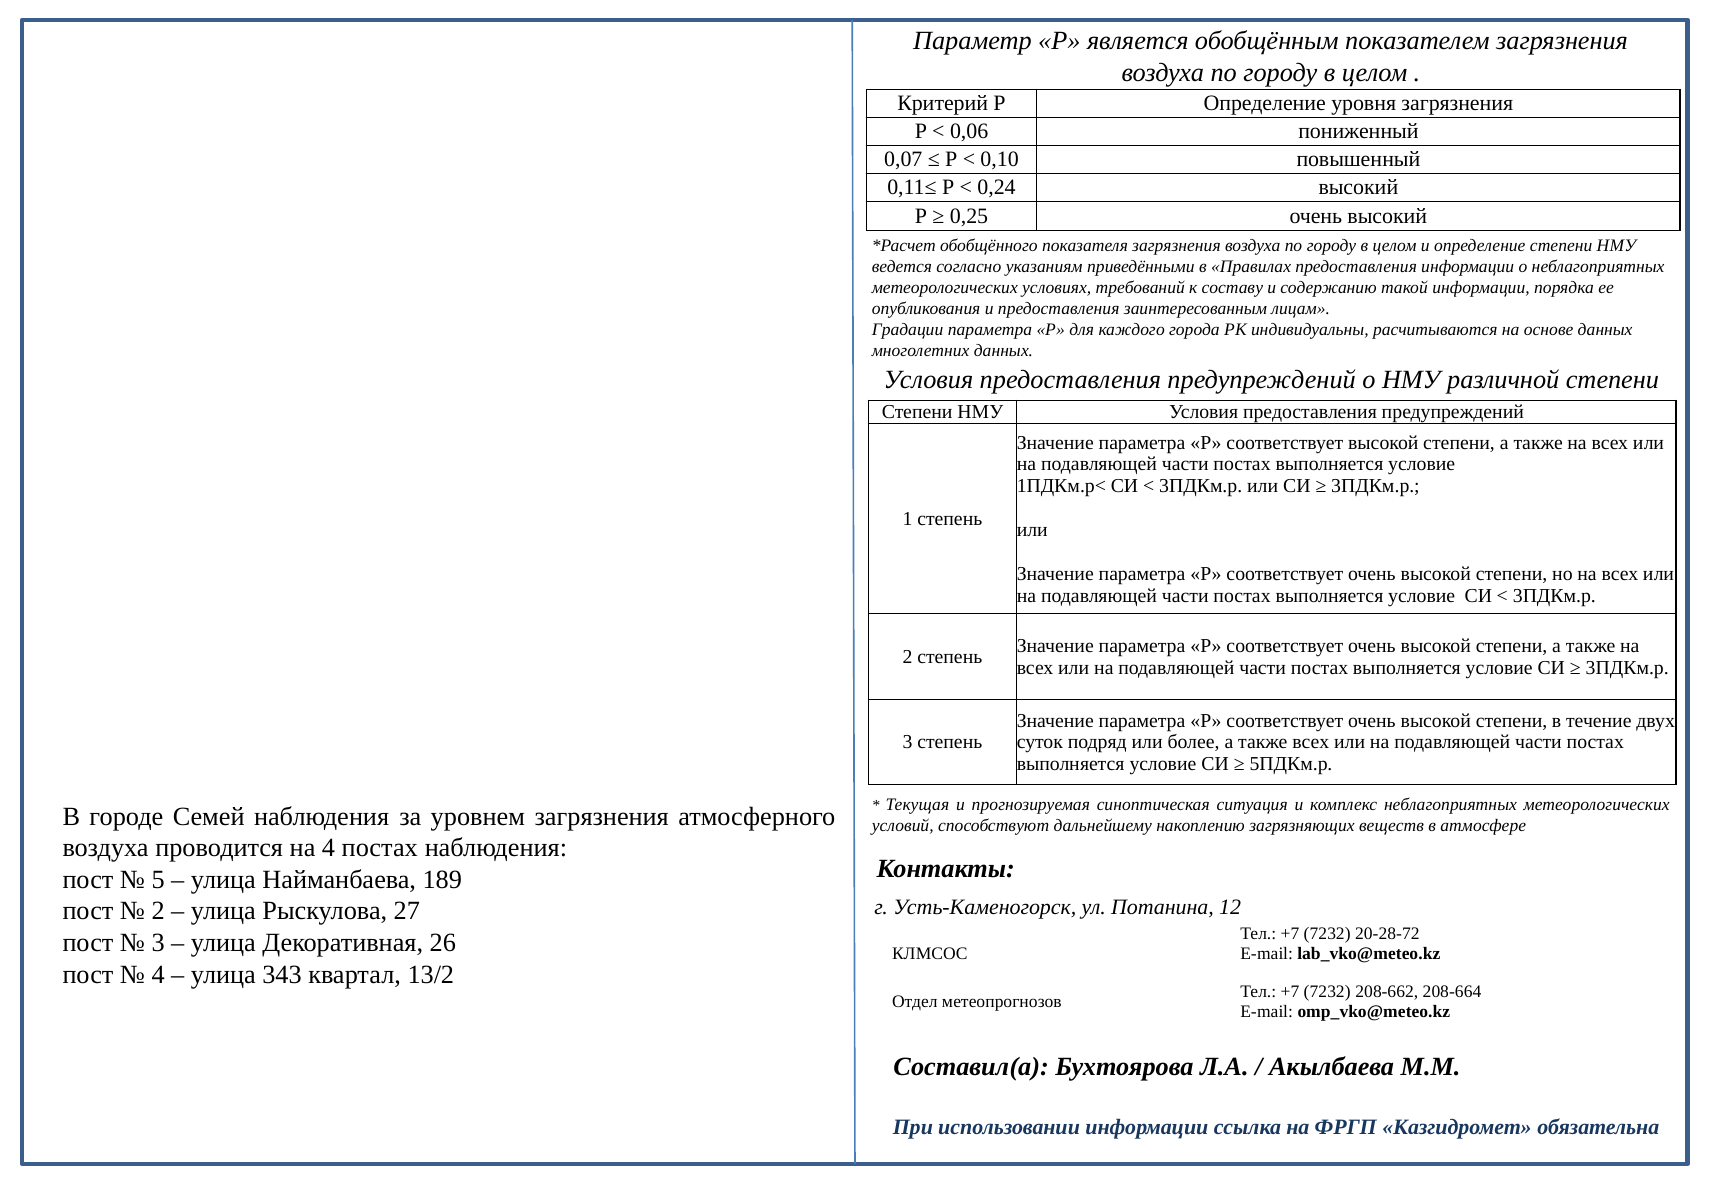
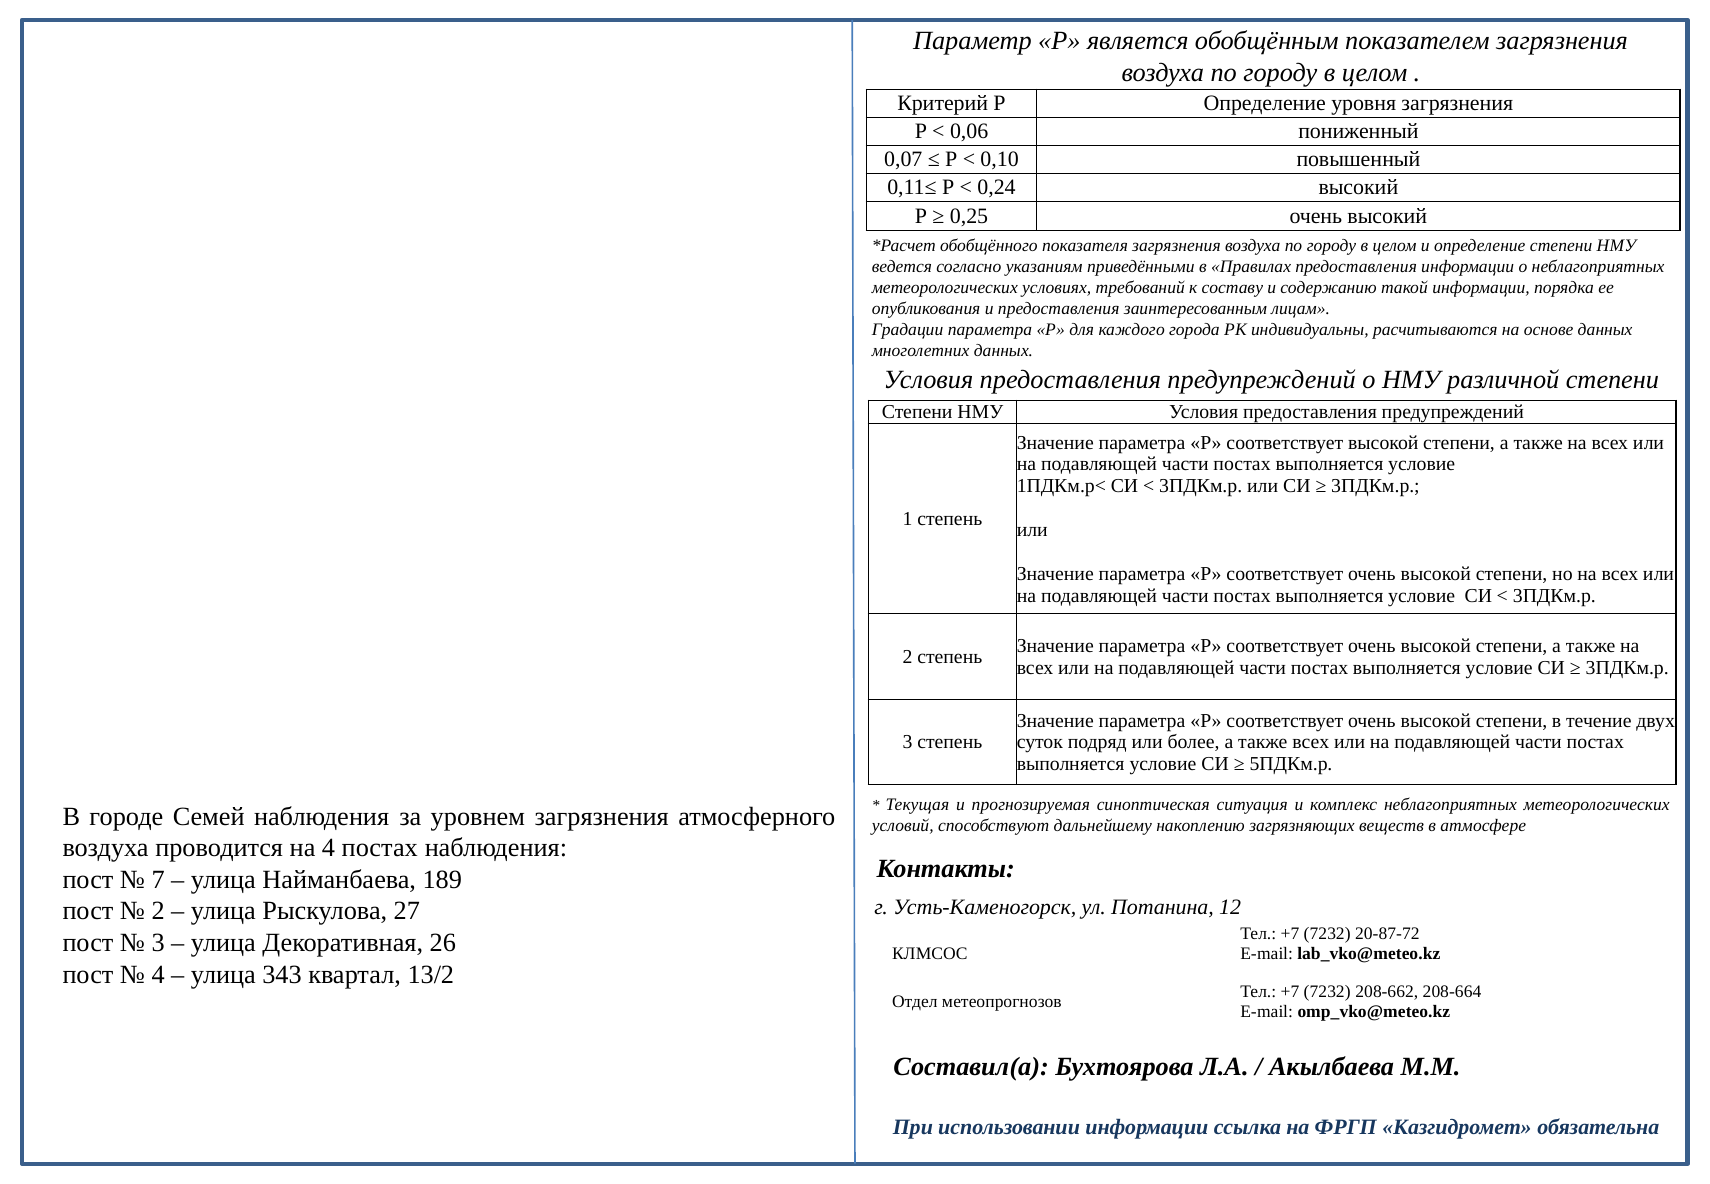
5: 5 -> 7 (158, 880)
20-28-72: 20-28-72 -> 20-87-72 (1387, 934)
